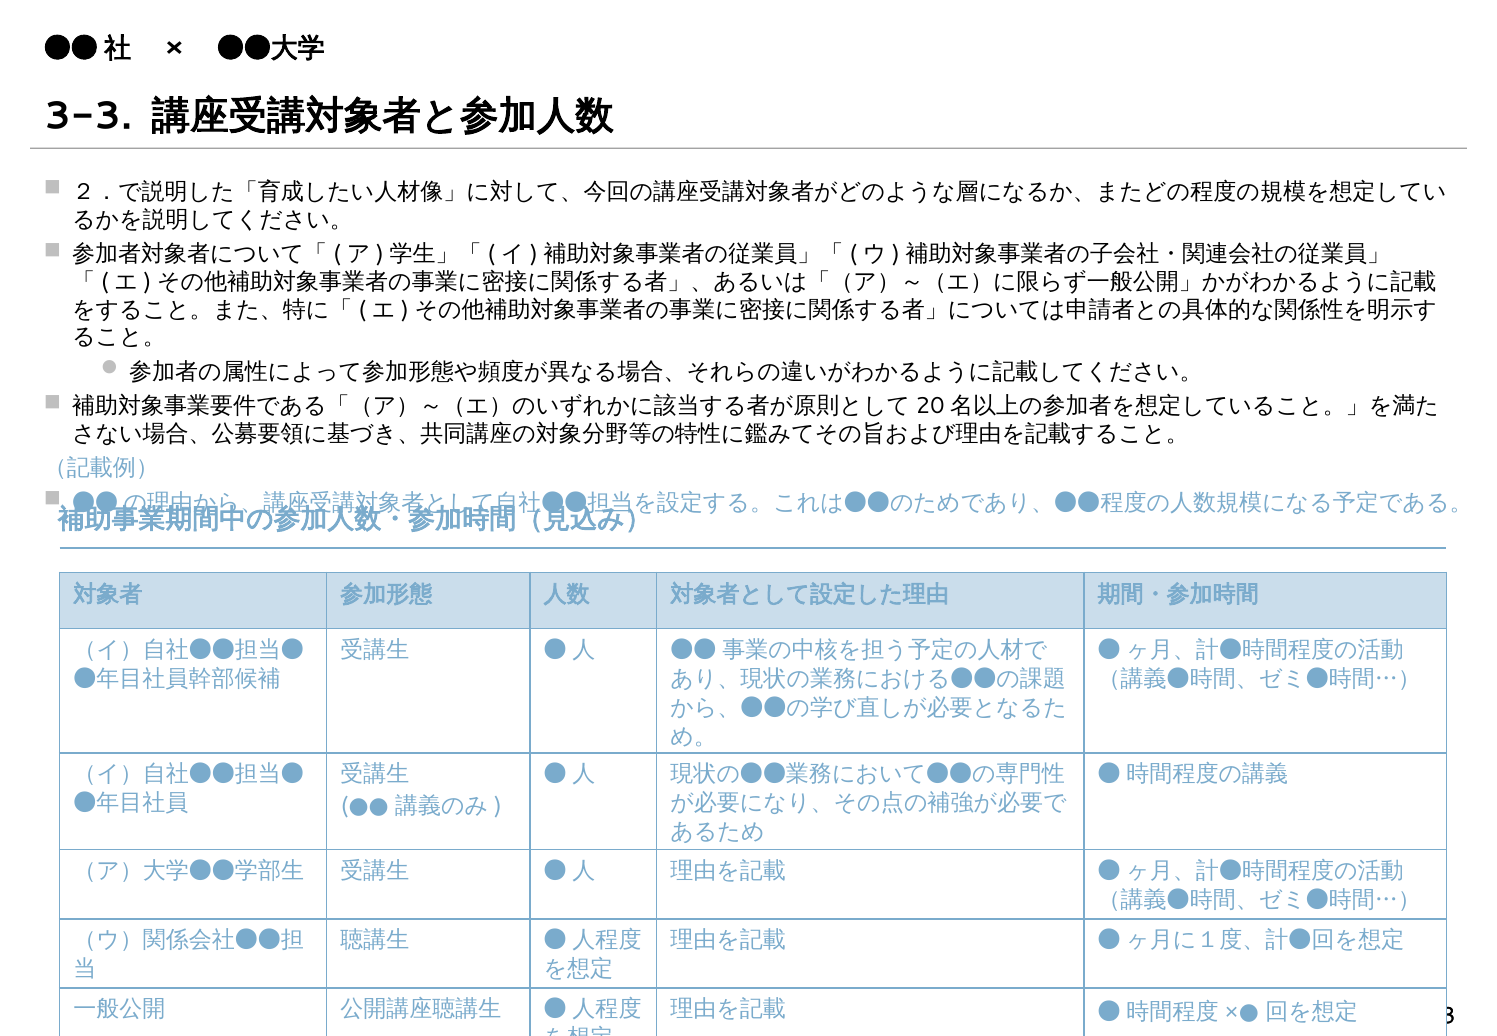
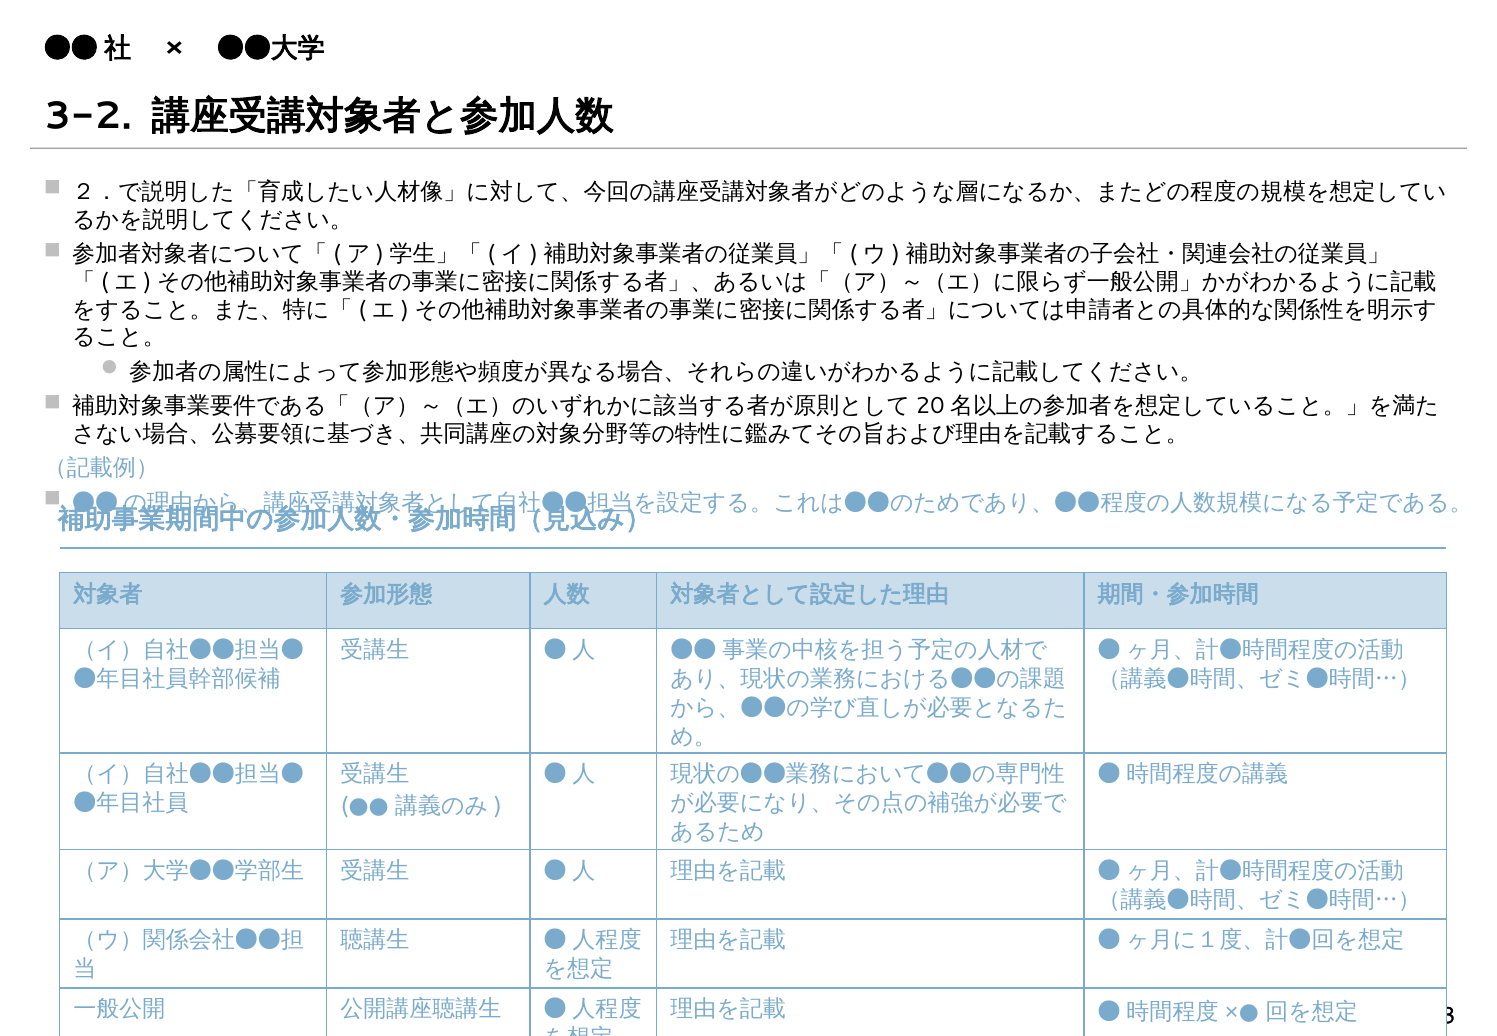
3-3: 3-3 -> 3-2 (88, 116)
